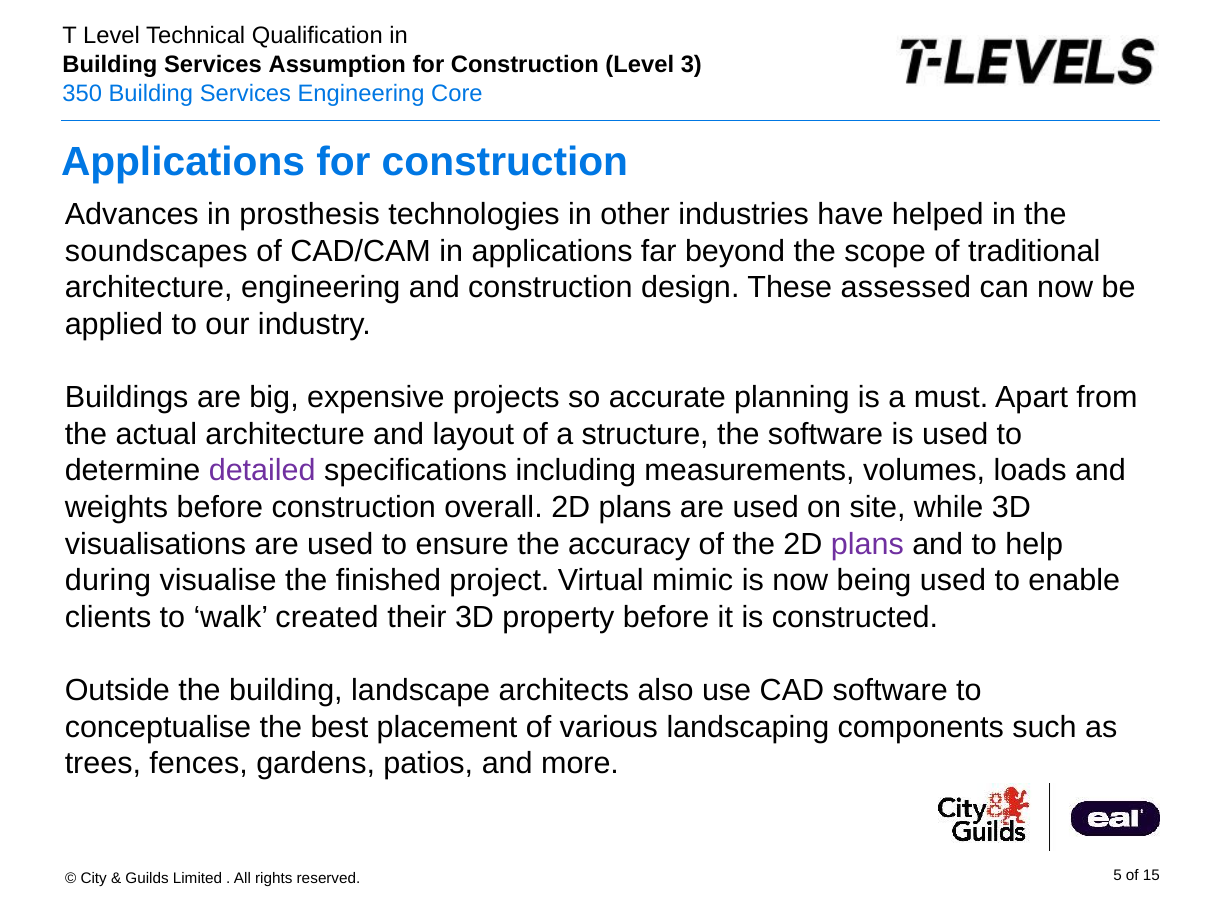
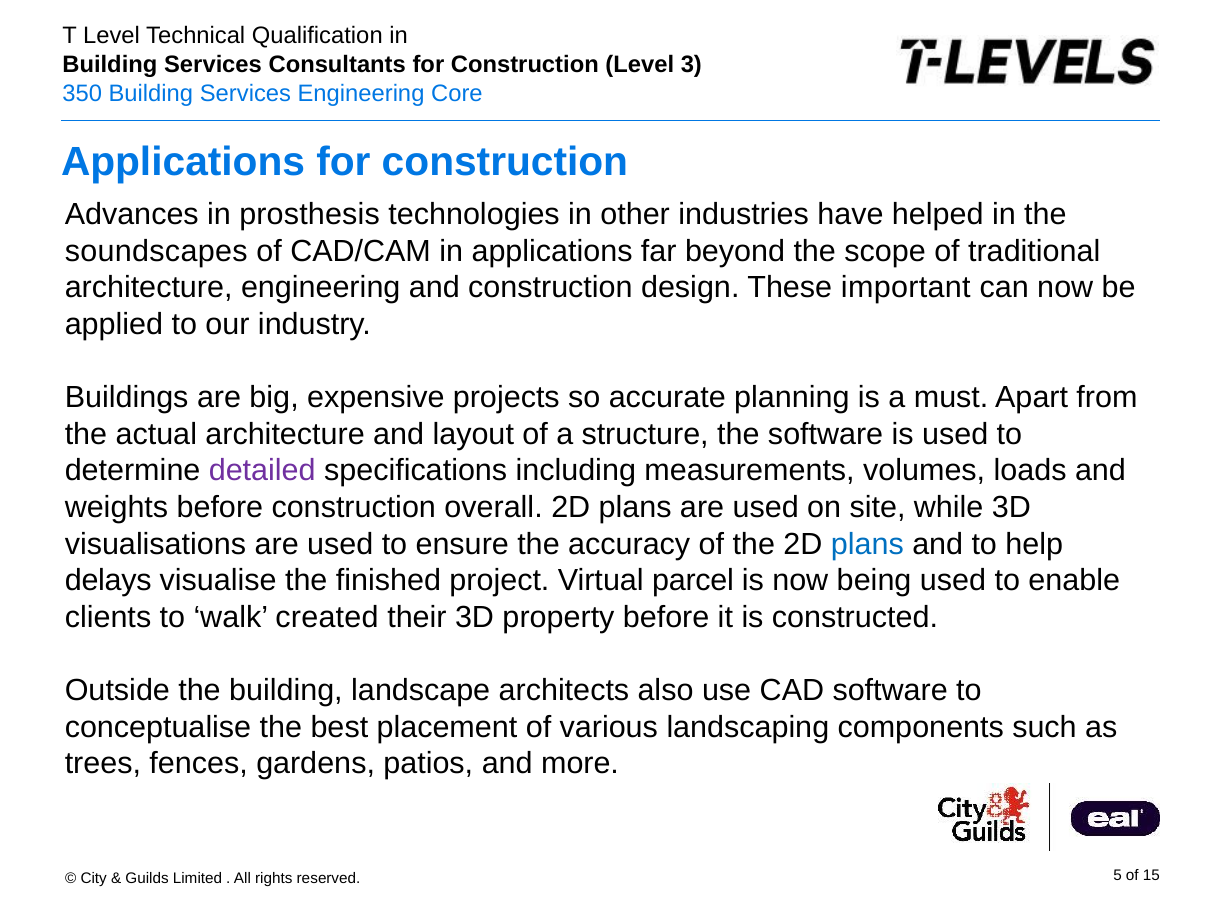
Assumption: Assumption -> Consultants (337, 65)
assessed: assessed -> important (906, 287)
plans colour: purple -> blue (867, 544)
during: during -> delays (108, 581)
mimic: mimic -> parcel (693, 581)
